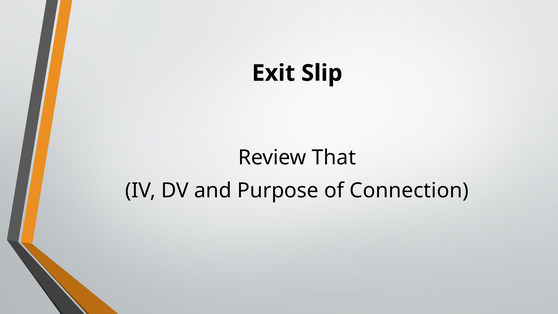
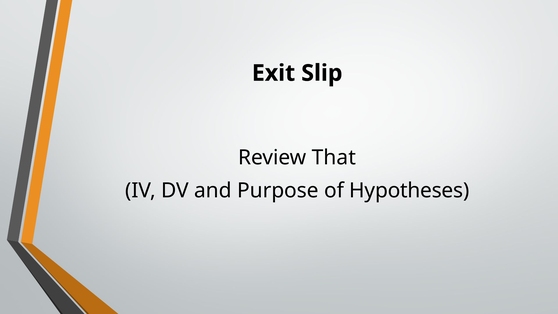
Connection: Connection -> Hypotheses (409, 190)
